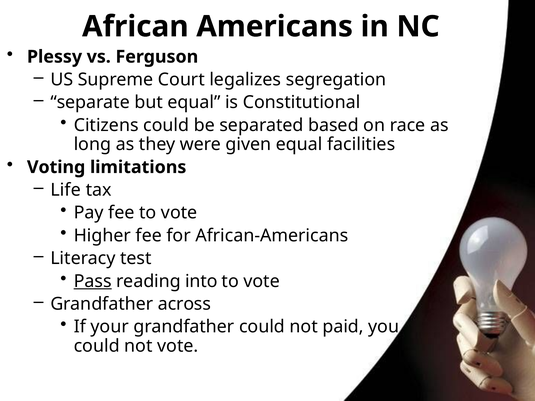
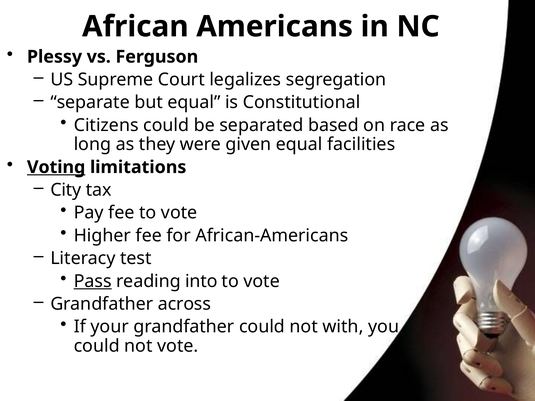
Voting underline: none -> present (56, 167)
Life: Life -> City (66, 190)
paid: paid -> with (343, 327)
